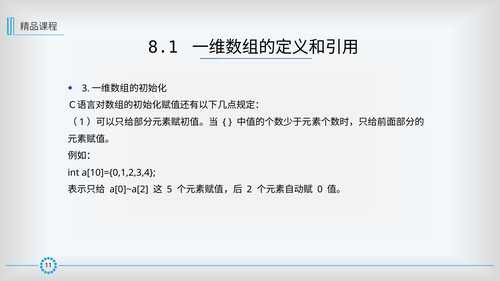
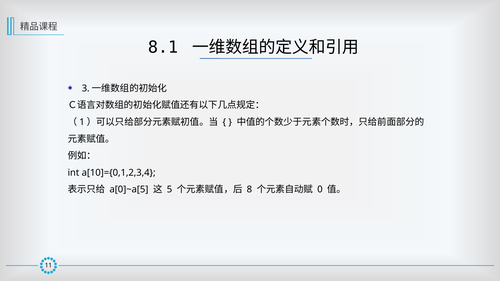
a[0]~a[2: a[0]~a[2 -> a[0]~a[5 (129, 190)
2: 2 -> 8 (249, 190)
